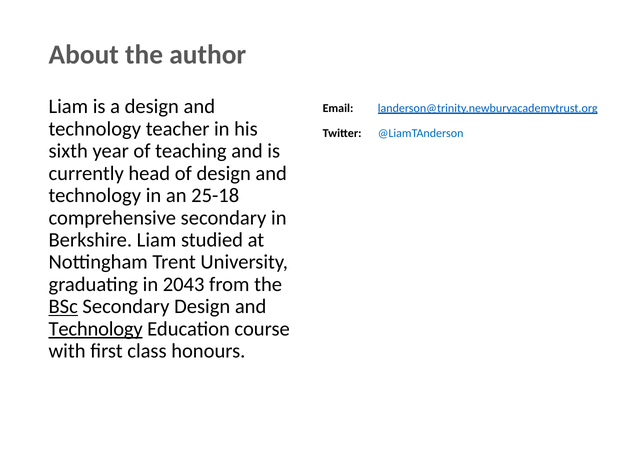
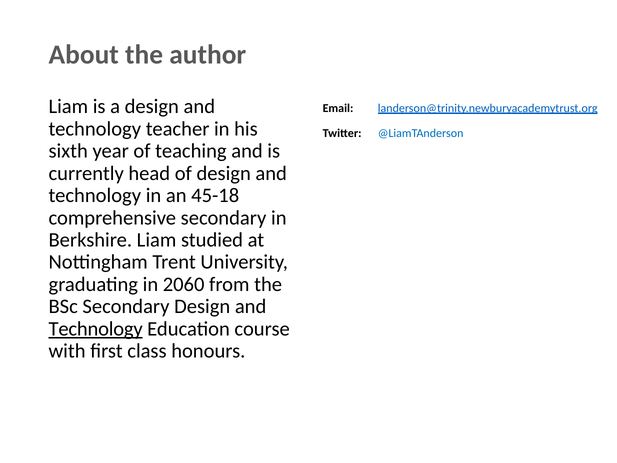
25-18: 25-18 -> 45-18 (215, 195)
2043: 2043 -> 2060 (184, 284)
BSc underline: present -> none (63, 306)
